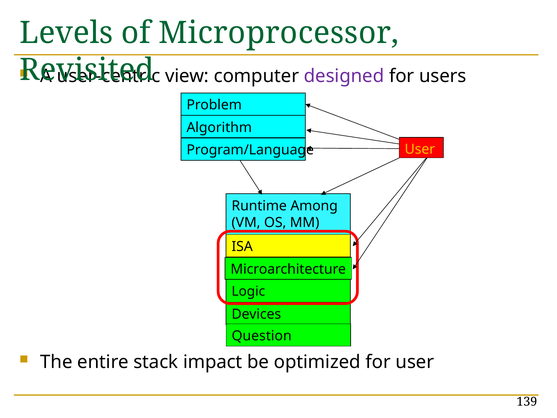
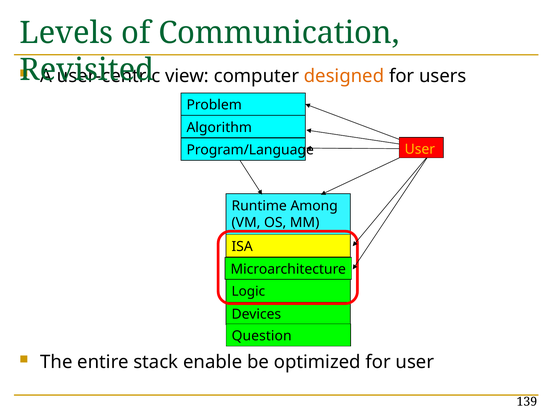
Microprocessor: Microprocessor -> Communication (279, 33)
designed colour: purple -> orange (344, 76)
impact: impact -> enable (213, 362)
